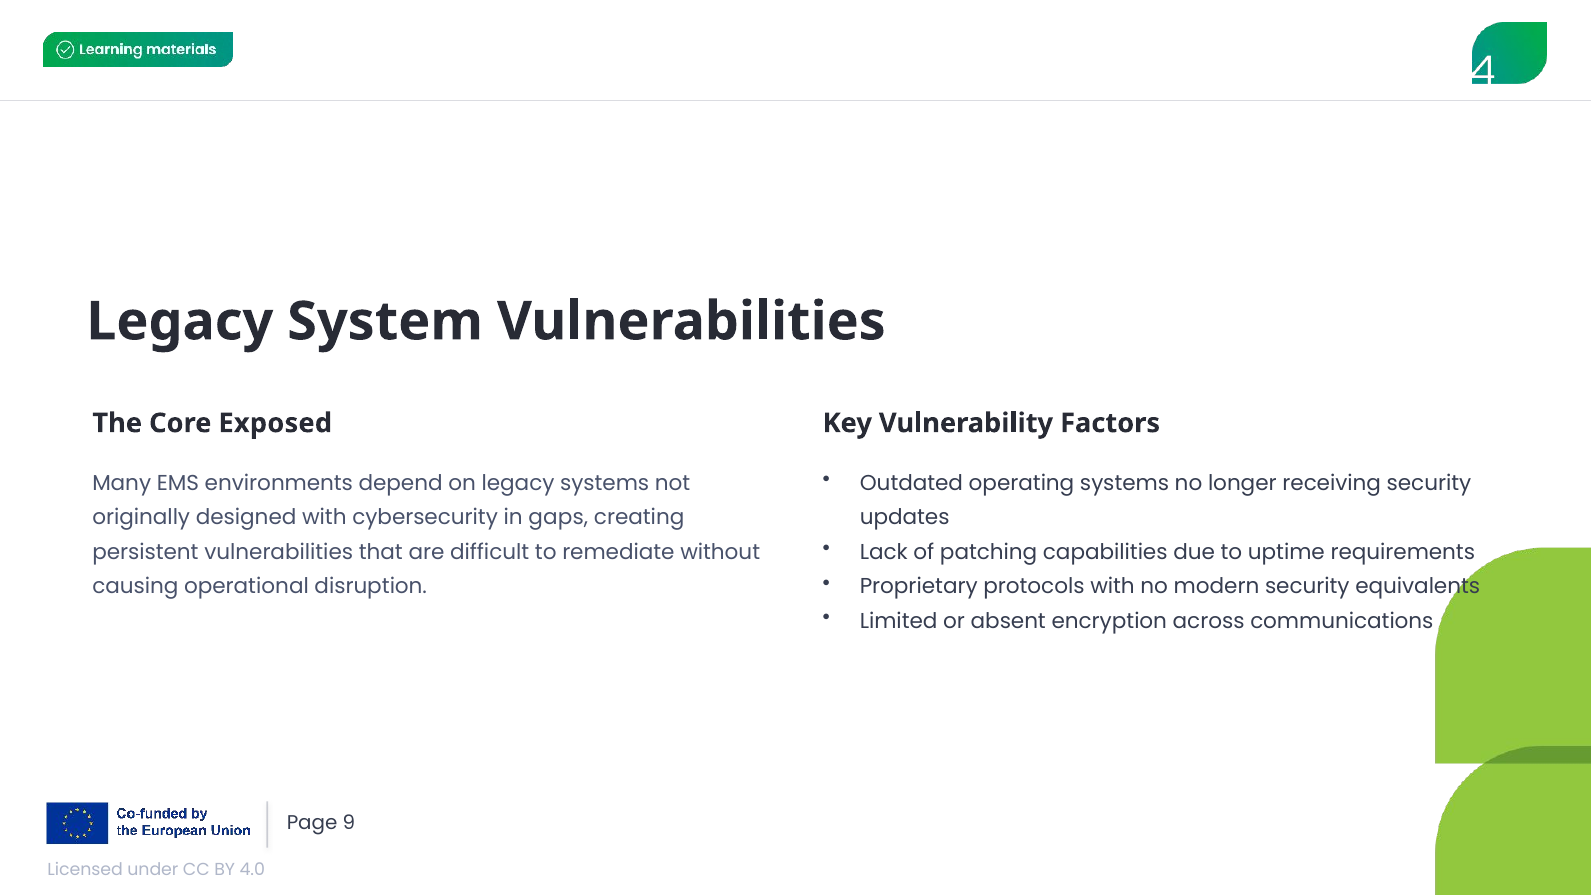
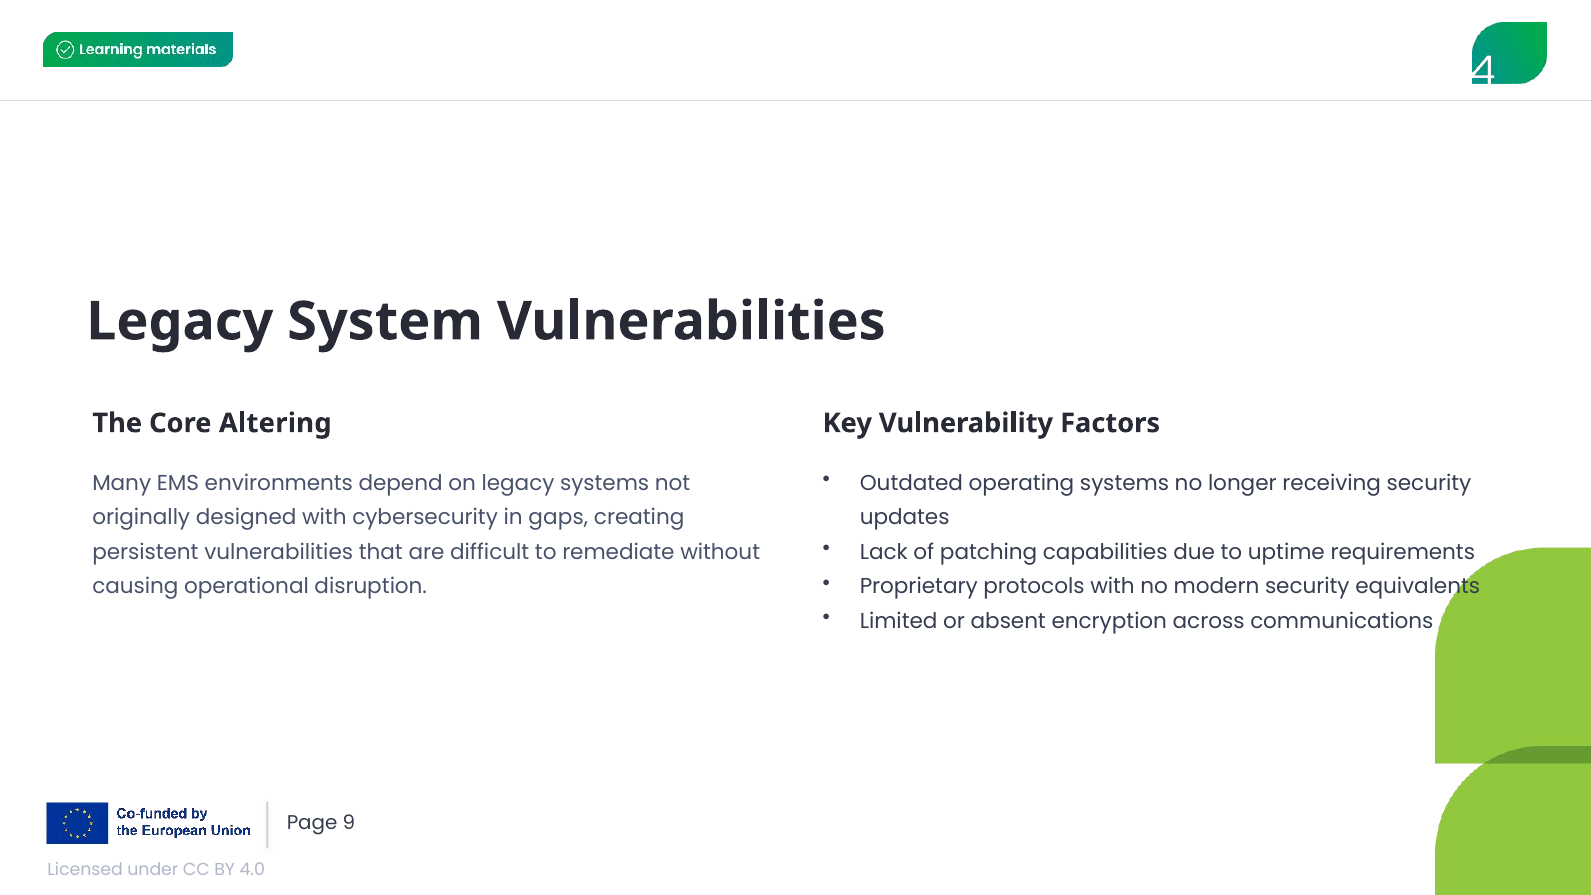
Exposed: Exposed -> Altering (275, 423)
